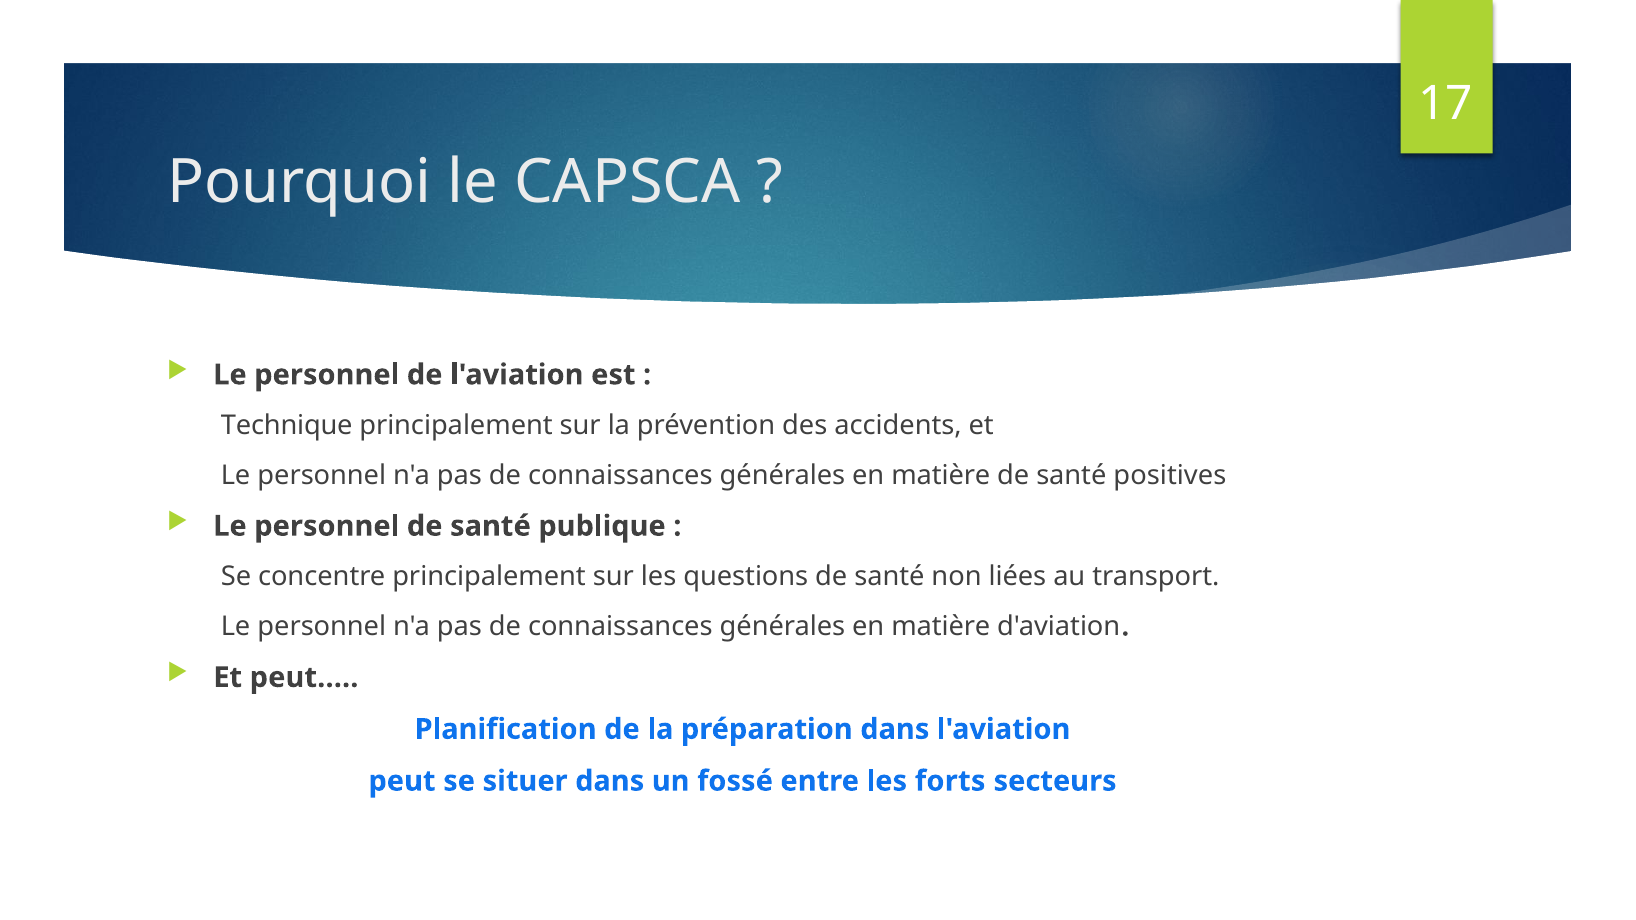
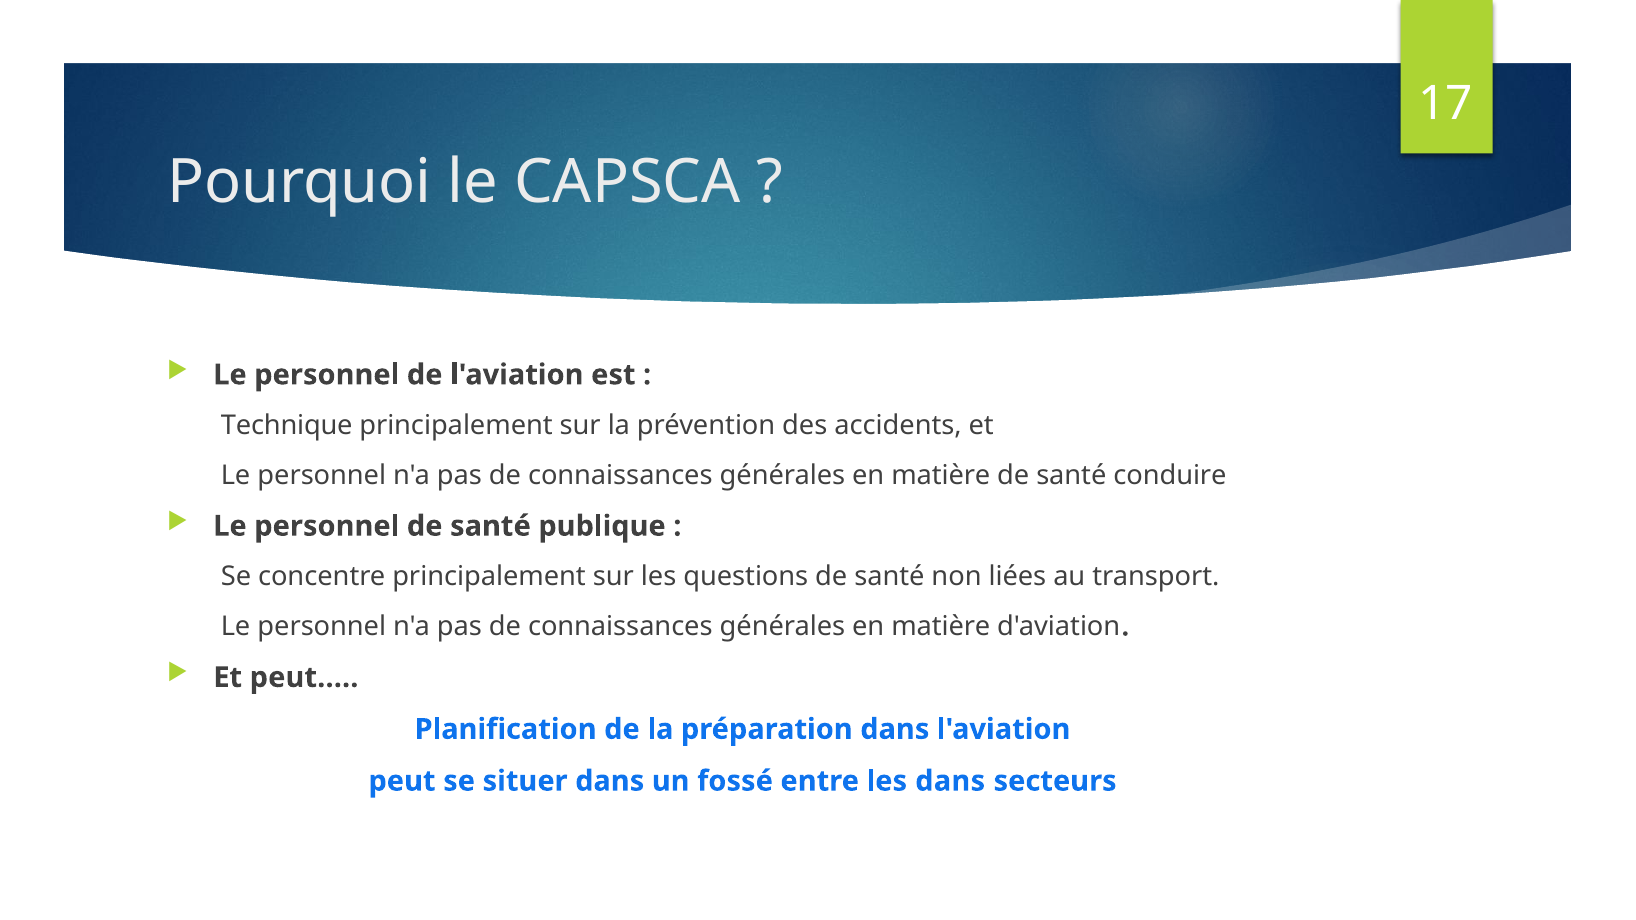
positives: positives -> conduire (1170, 475)
les forts: forts -> dans (950, 781)
